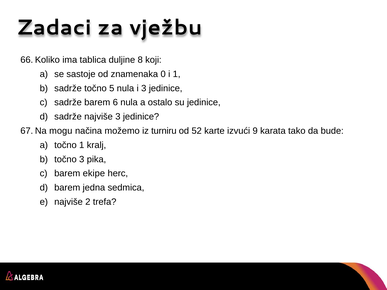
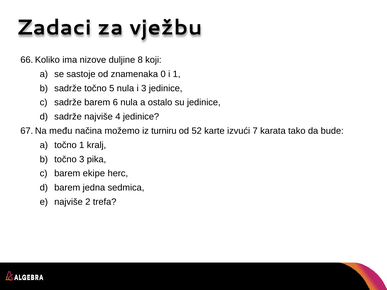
tablica: tablica -> nizove (93, 60)
najviše 3: 3 -> 4 (118, 117)
mogu: mogu -> među (61, 131)
9: 9 -> 7 (255, 131)
